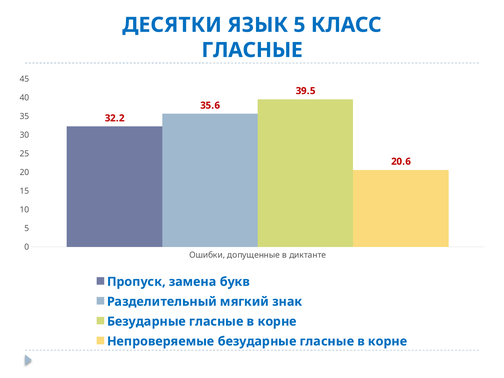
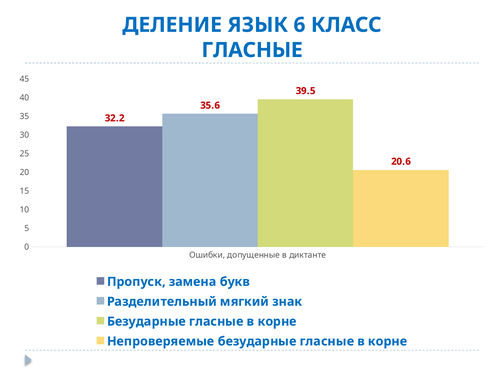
ДЕСЯТКИ: ДЕСЯТКИ -> ДЕЛЕНИЕ (172, 25)
ЯЗЫК 5: 5 -> 6 (299, 25)
